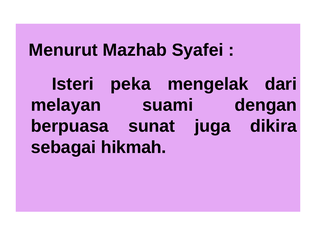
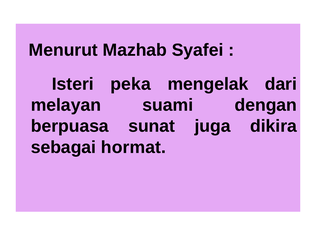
hikmah: hikmah -> hormat (133, 147)
